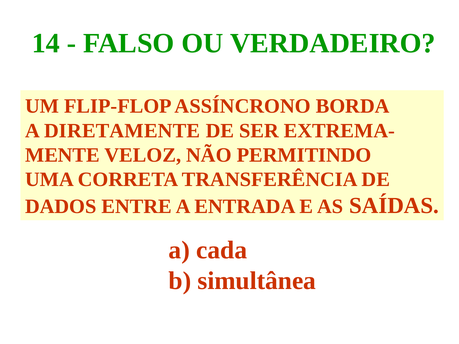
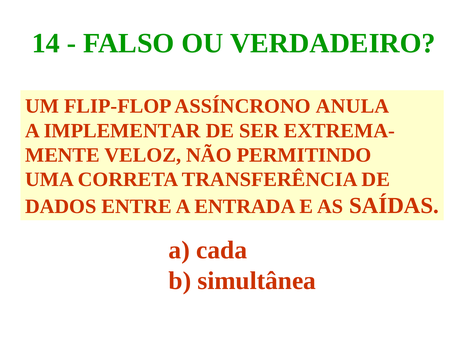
BORDA: BORDA -> ANULA (353, 106)
DIRETAMENTE: DIRETAMENTE -> IMPLEMENTAR (122, 131)
